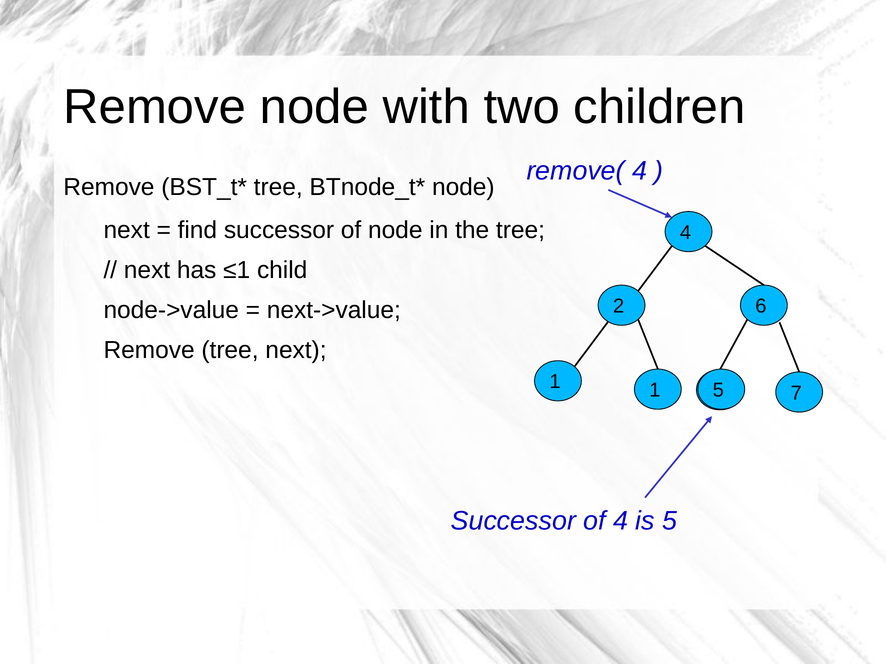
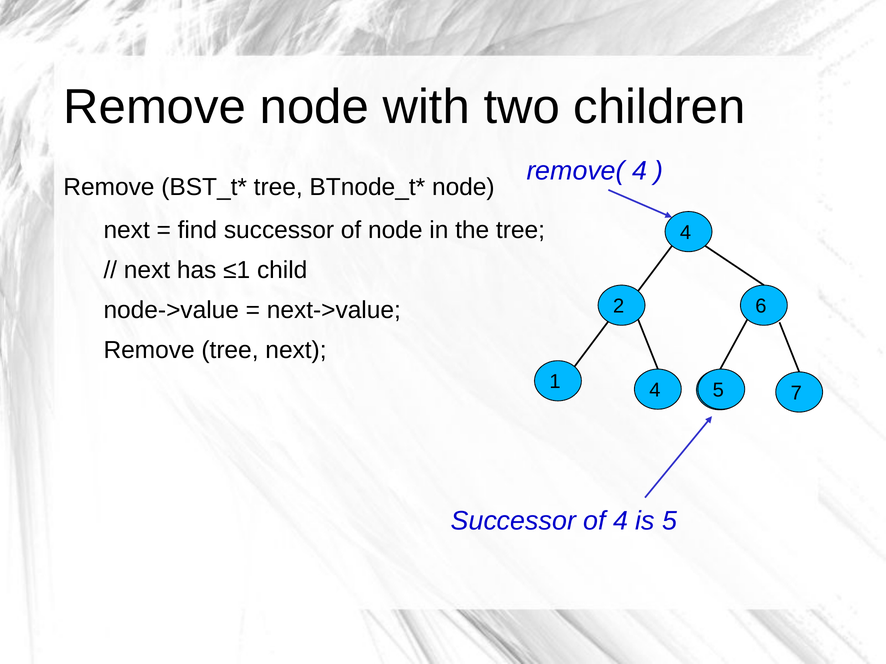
1 1: 1 -> 4 (655, 390)
